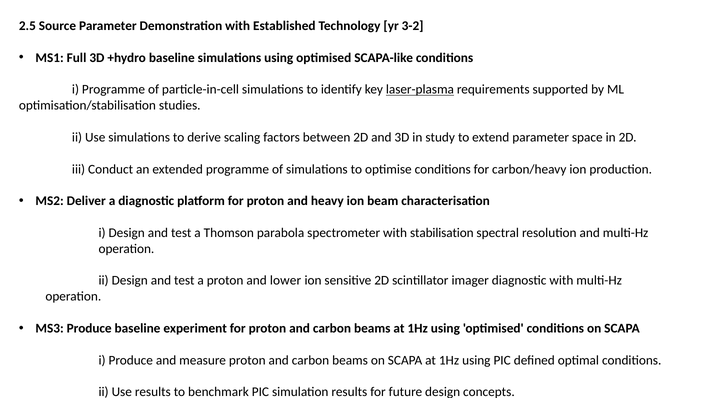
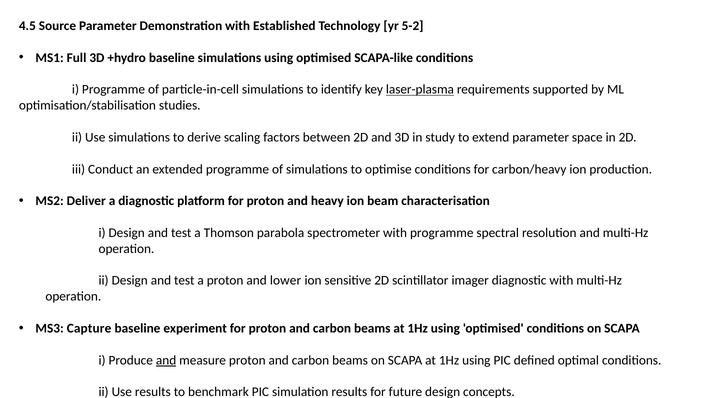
2.5: 2.5 -> 4.5 (27, 26)
3-2: 3-2 -> 5-2 (413, 26)
with stabilisation: stabilisation -> programme (442, 233)
MS3 Produce: Produce -> Capture (89, 329)
and underline: none -> present (166, 360)
